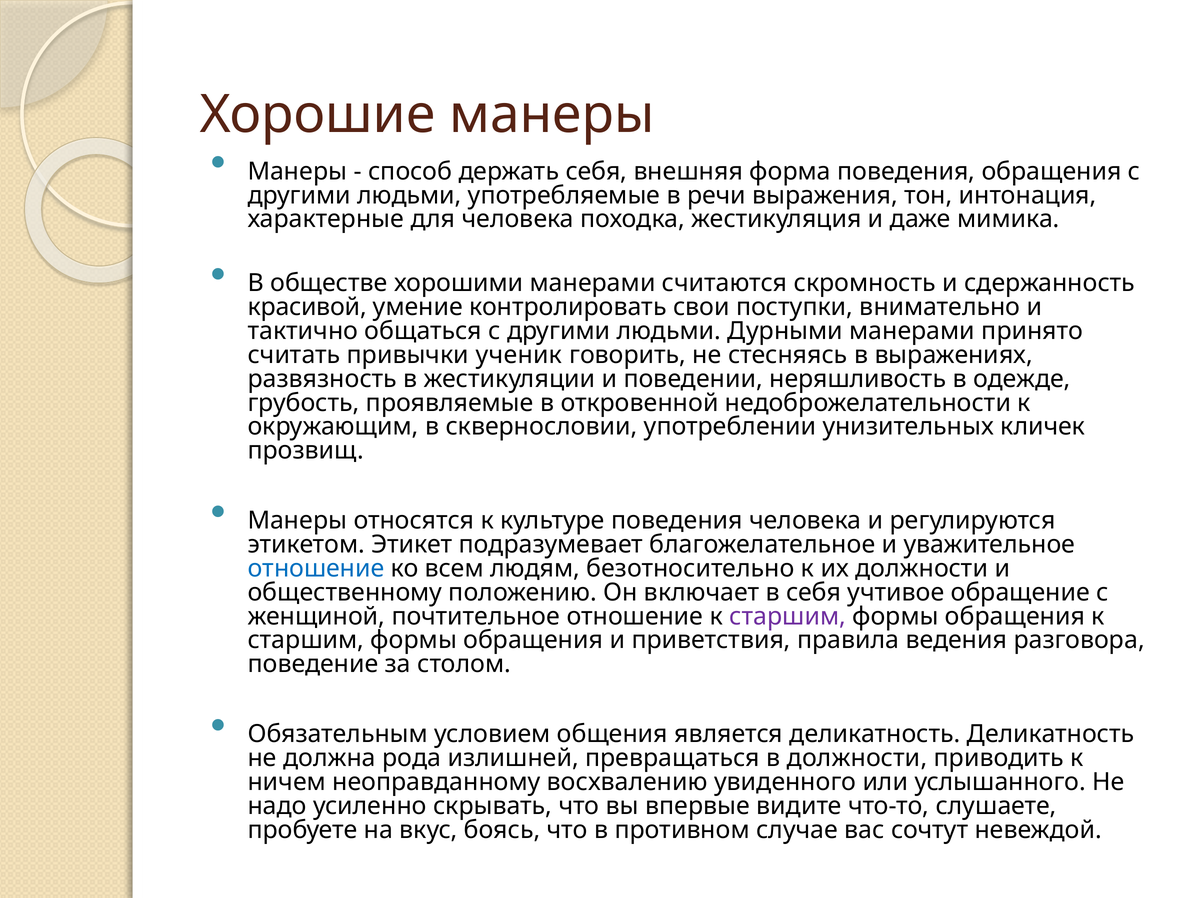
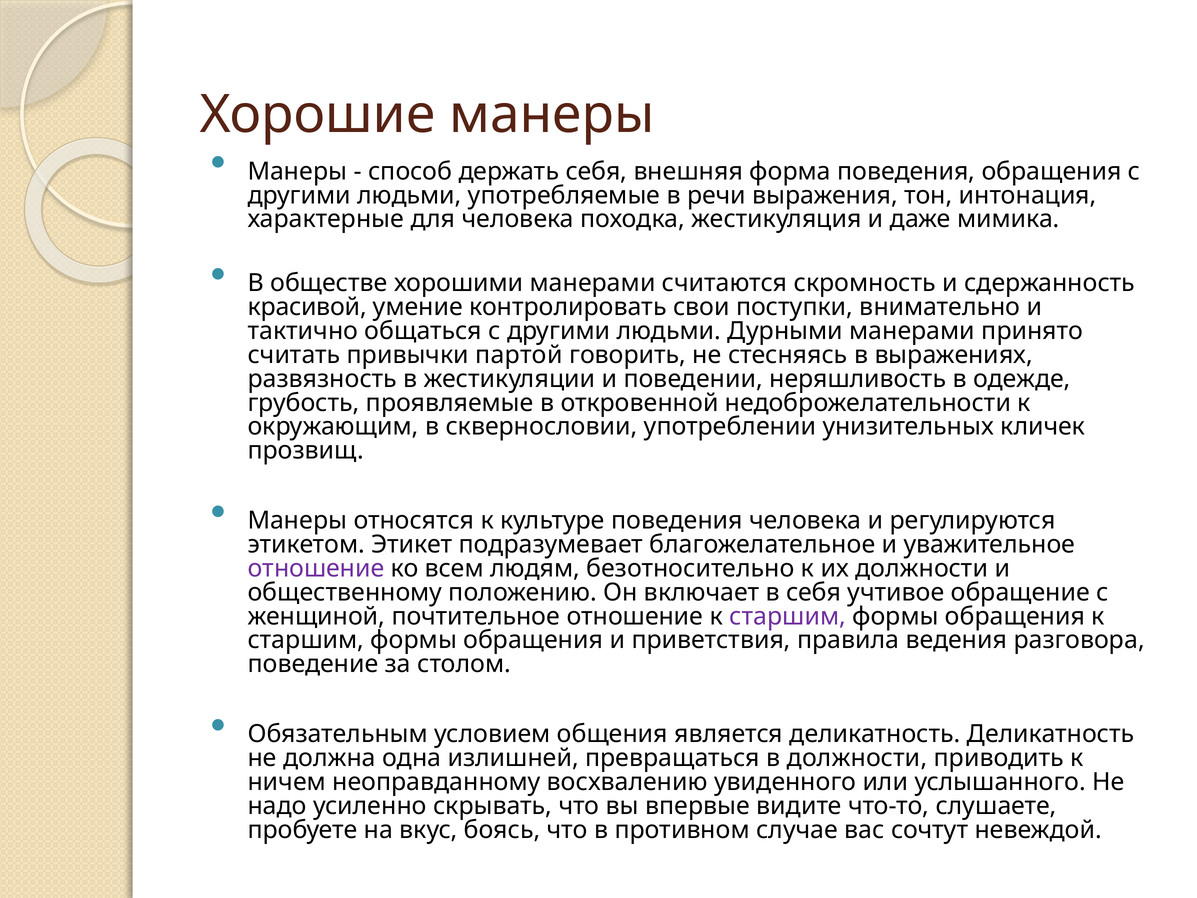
ученик: ученик -> партой (519, 355)
отношение colour: blue -> purple (316, 568)
рода: рода -> одна (412, 758)
